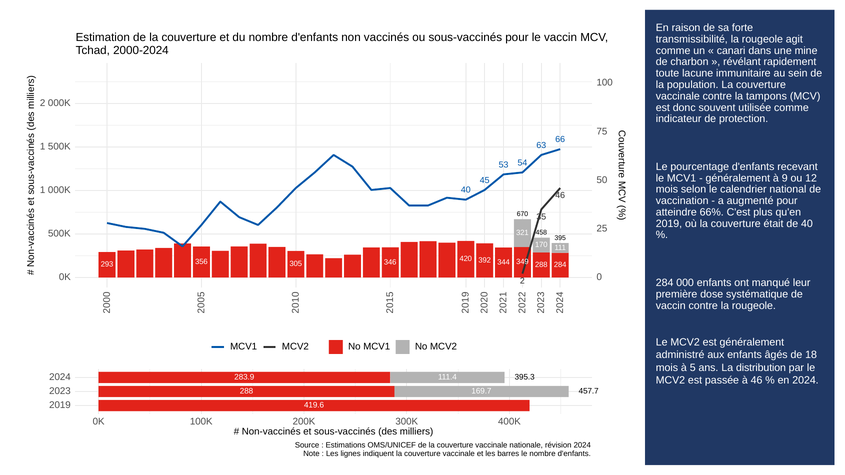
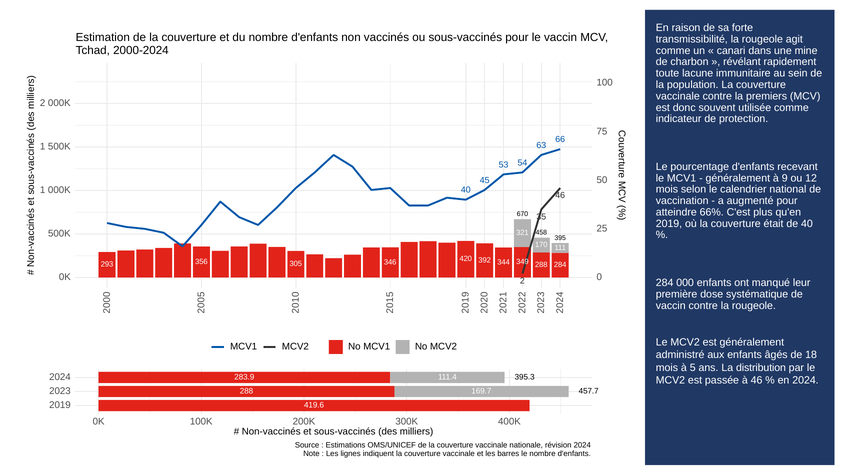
tampons: tampons -> premiers (767, 96)
